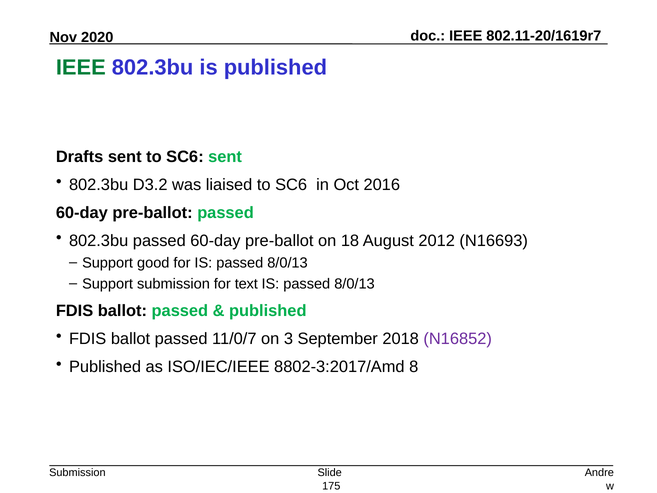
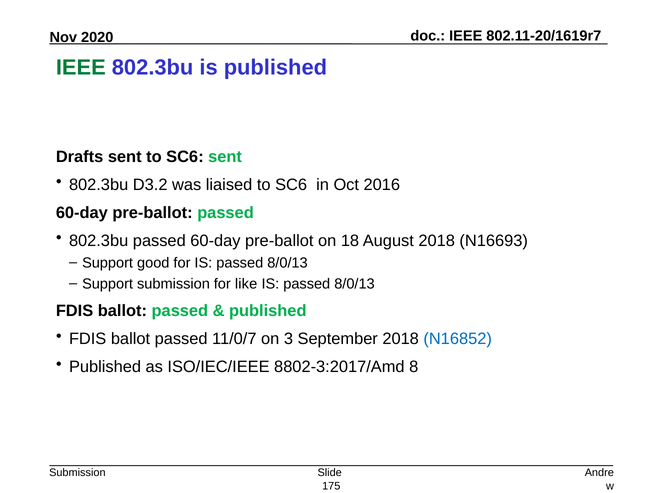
August 2012: 2012 -> 2018 (437, 240)
text: text -> like (246, 284)
N16852 colour: purple -> blue (458, 339)
